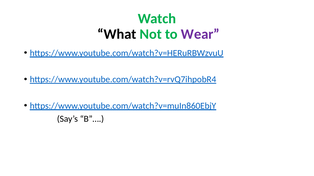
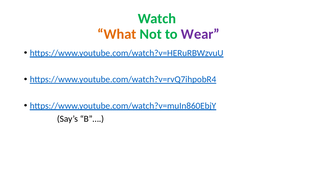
What colour: black -> orange (117, 34)
